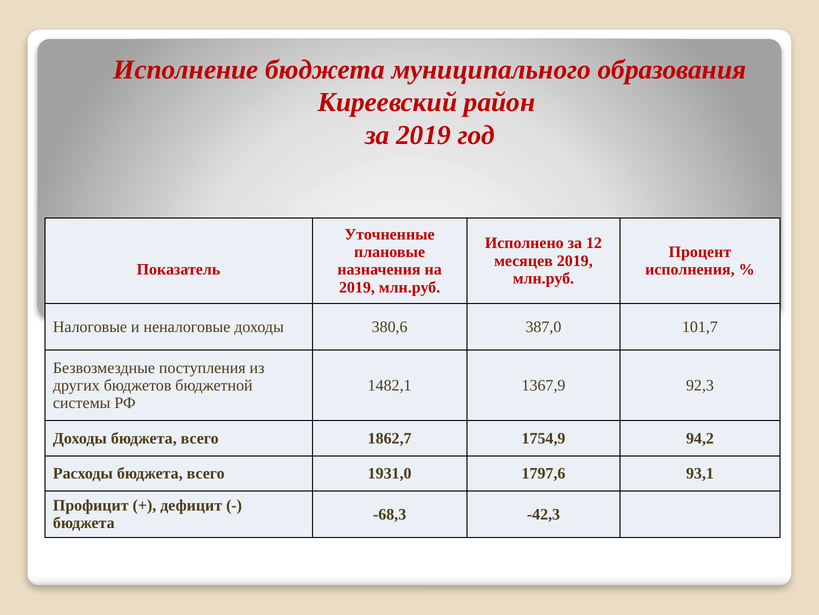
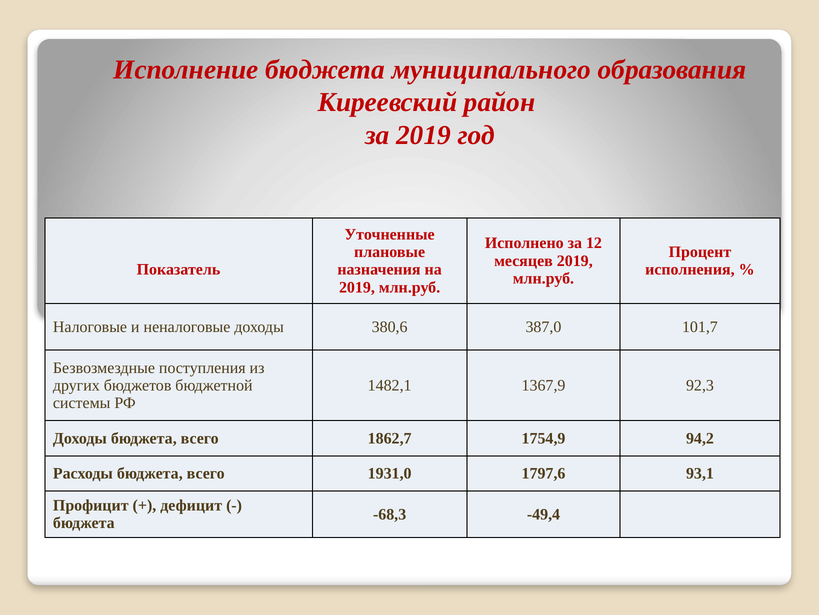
-42,3: -42,3 -> -49,4 (543, 514)
